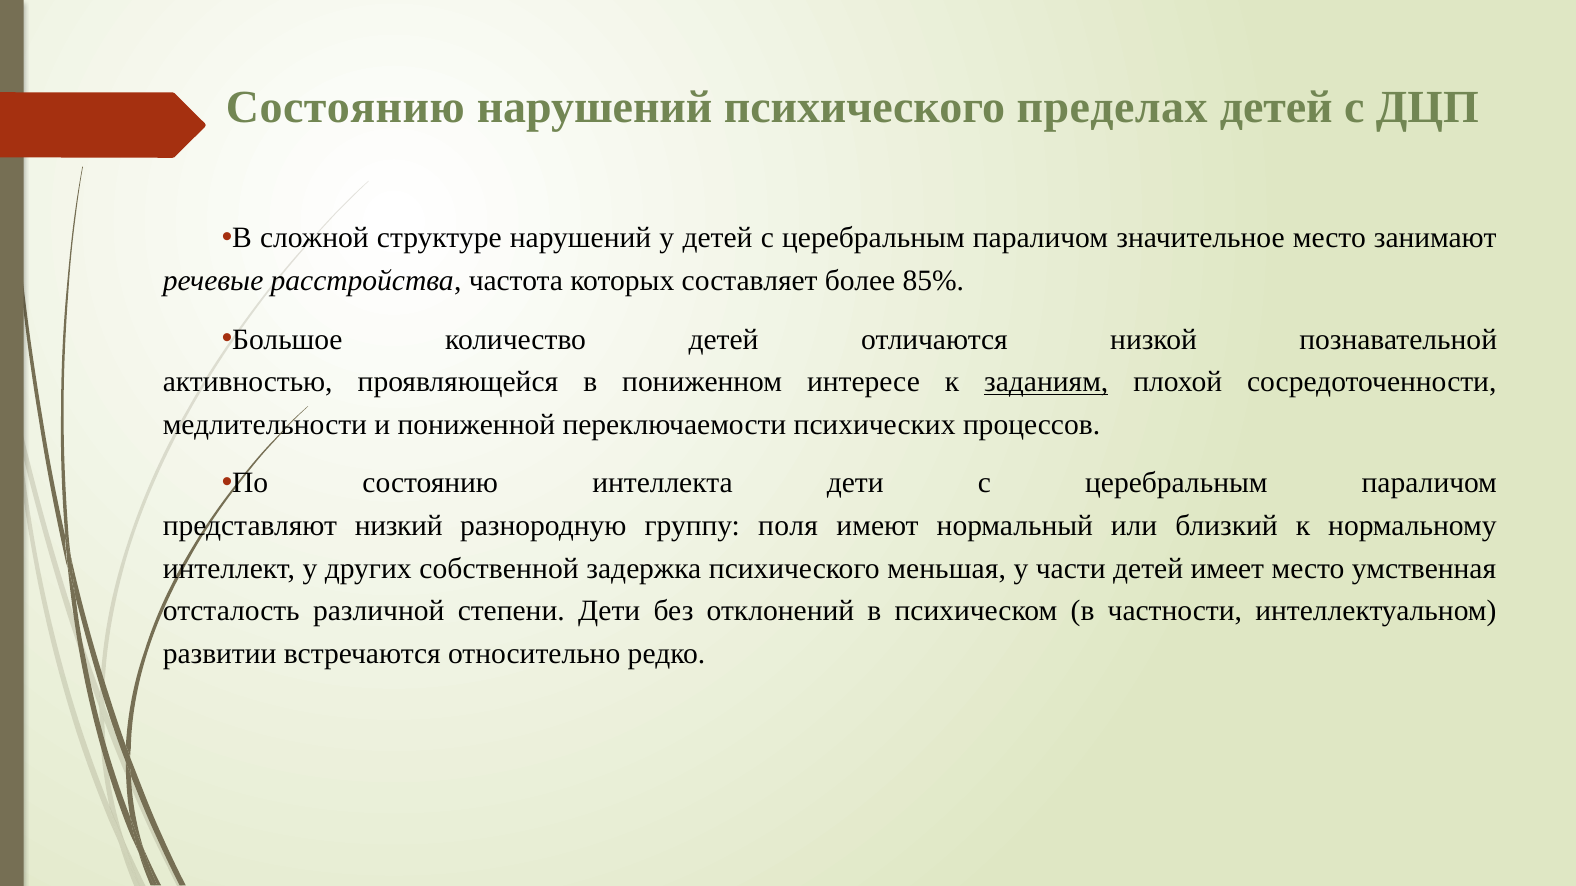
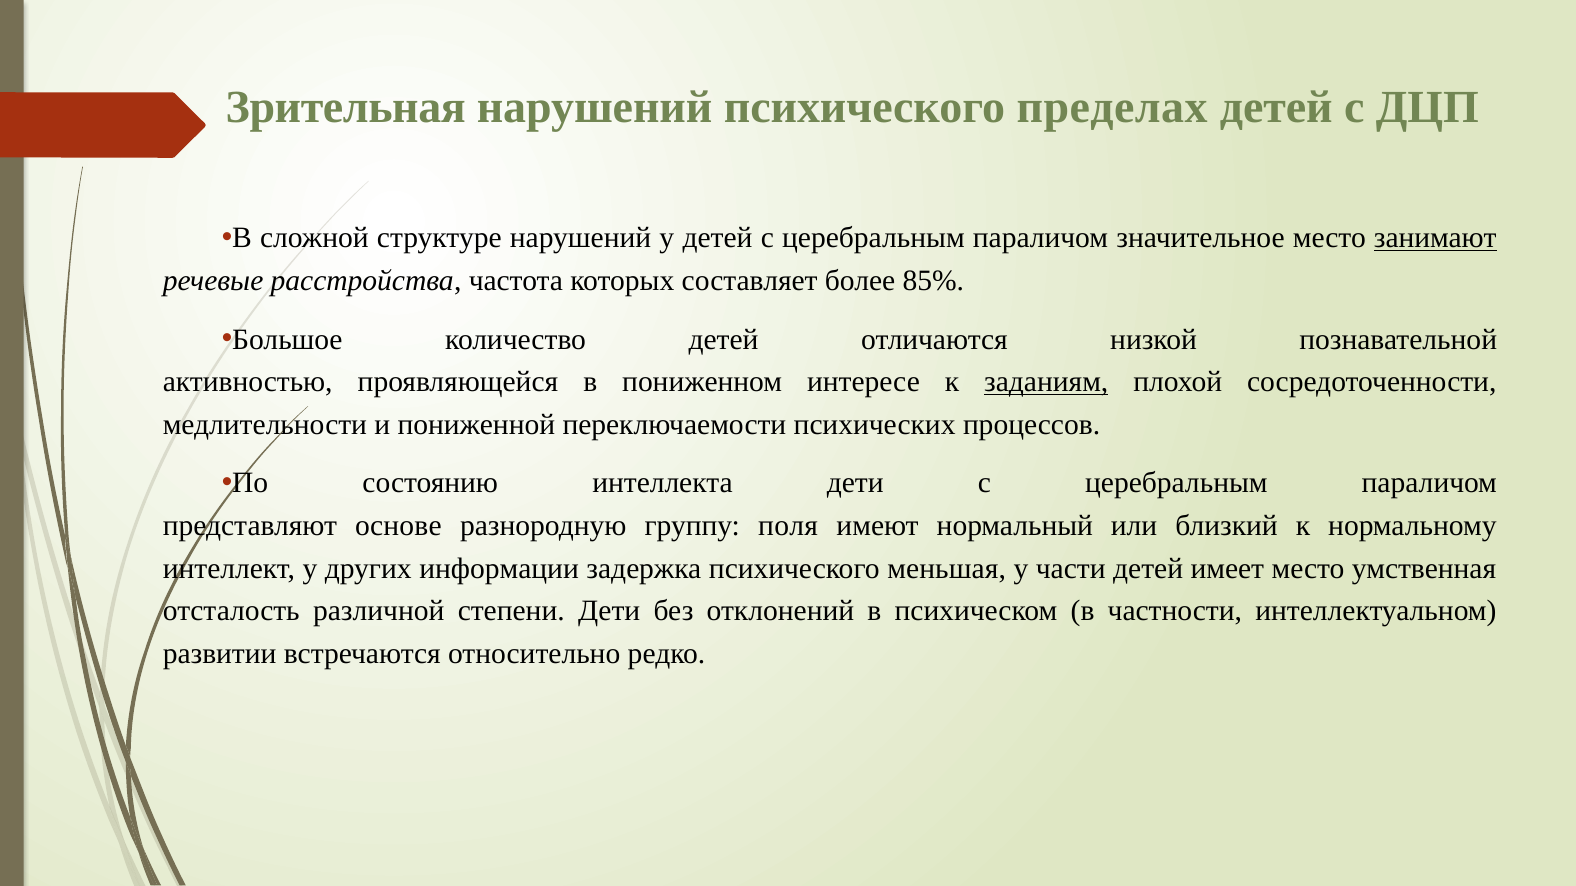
Состоянию: Состоянию -> Зрительная (346, 108)
занимают underline: none -> present (1435, 238)
низкий: низкий -> основе (398, 526)
собственной: собственной -> информации (499, 569)
